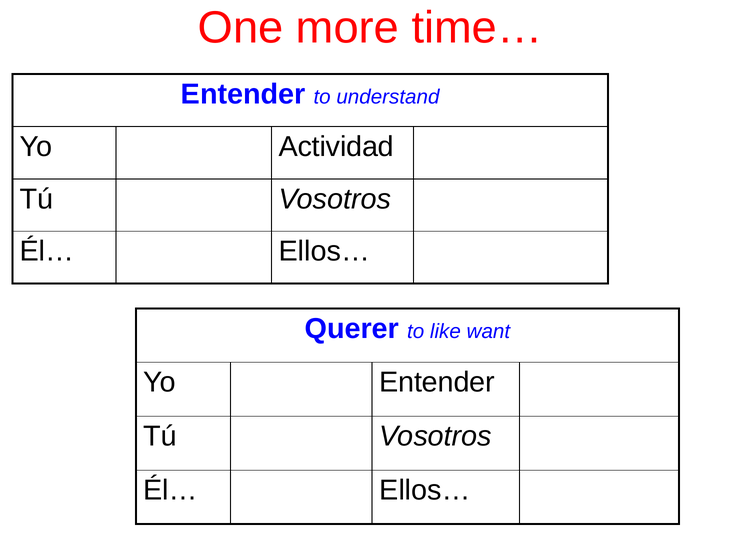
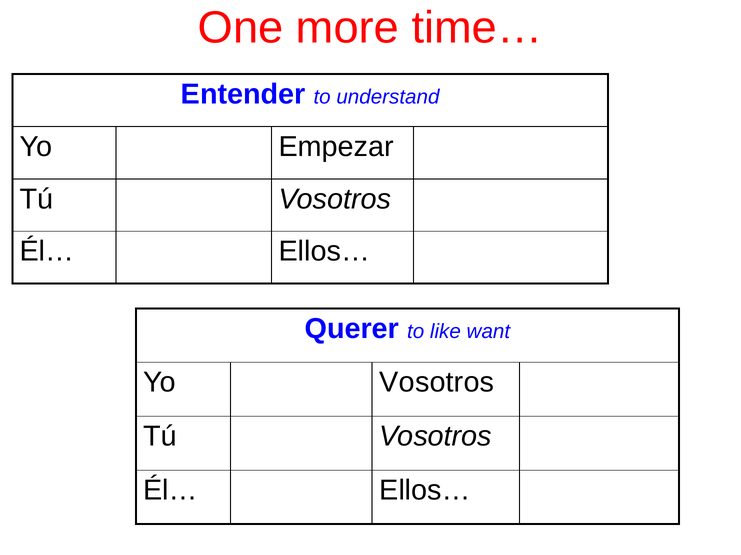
Actividad: Actividad -> Empezar (336, 147)
Yo Entender: Entender -> Vosotros (437, 383)
